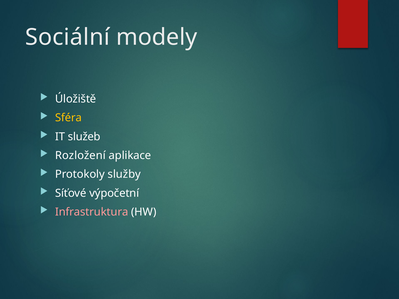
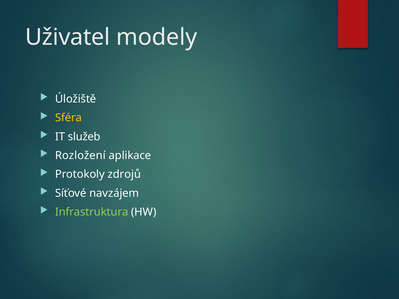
Sociální: Sociální -> Uživatel (68, 37)
služby: služby -> zdrojů (124, 174)
výpočetní: výpočetní -> navzájem (114, 193)
Infrastruktura colour: pink -> light green (92, 212)
